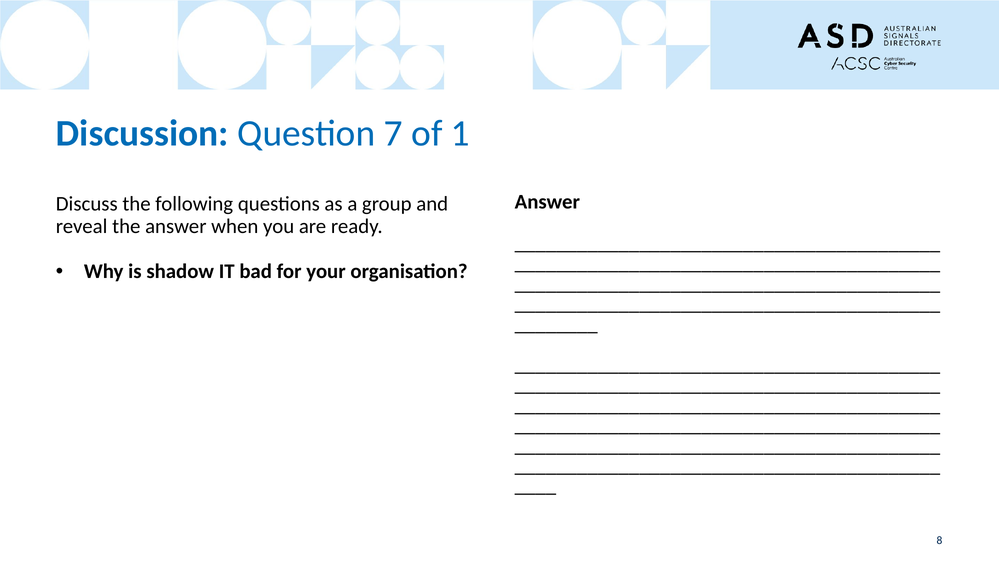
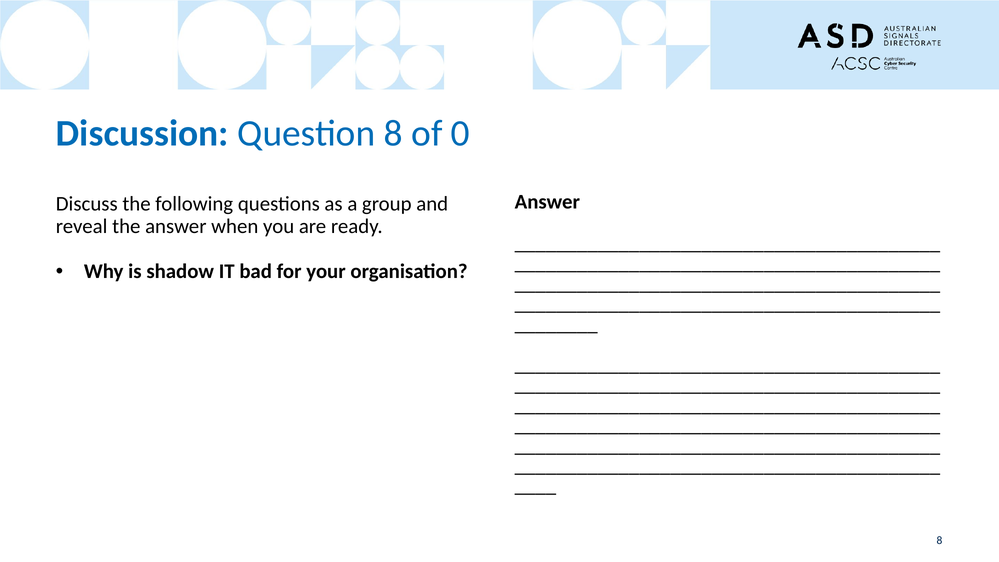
Question 7: 7 -> 8 (393, 133)
1: 1 -> 0 (460, 133)
